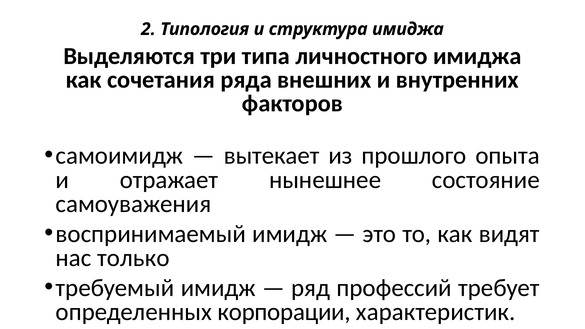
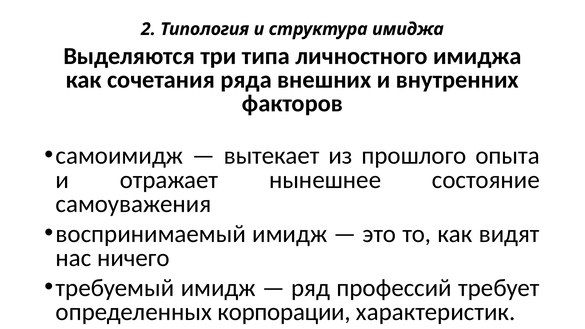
только: только -> ничего (133, 258)
